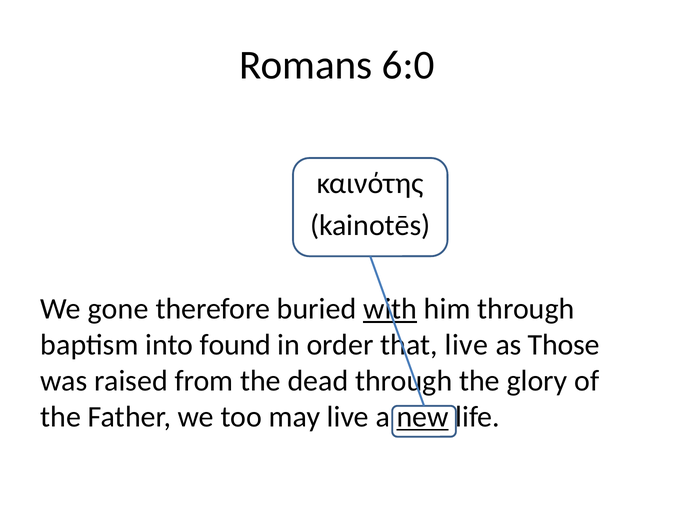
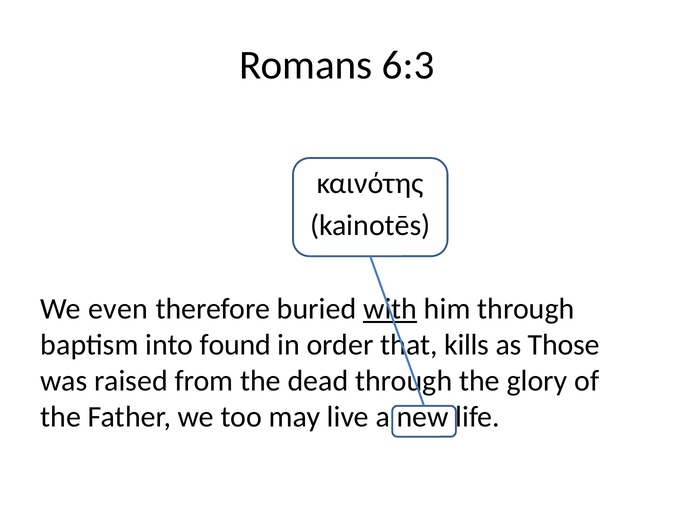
6:0: 6:0 -> 6:3 (408, 65)
gone: gone -> even (118, 309)
that live: live -> kills (467, 345)
new underline: present -> none (423, 417)
